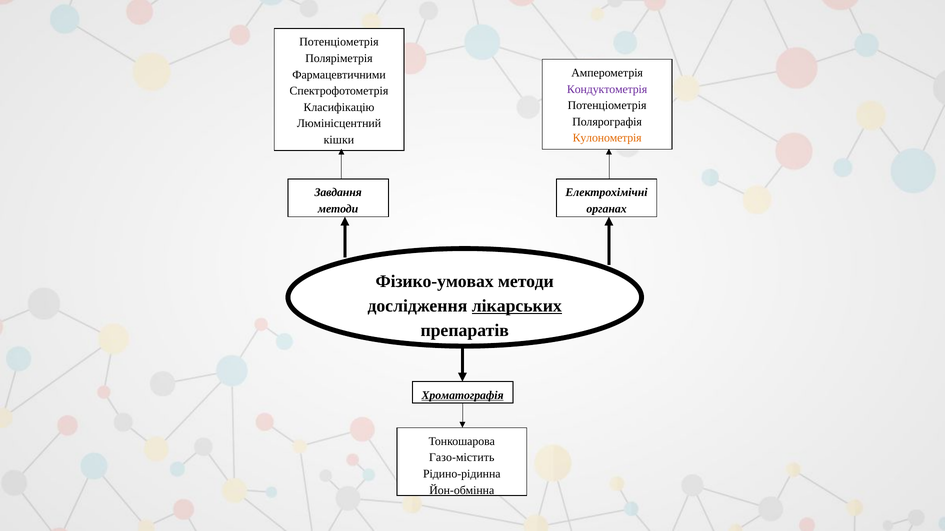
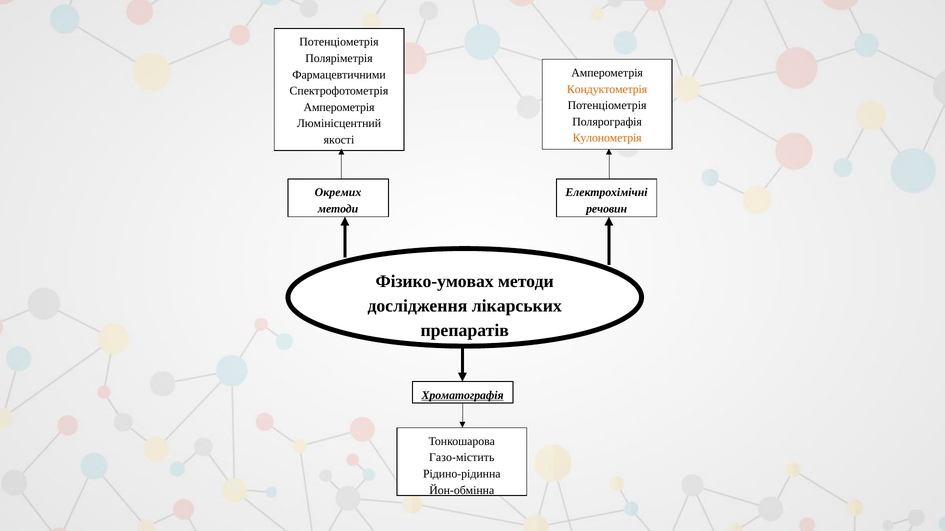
Кондуктометрія colour: purple -> orange (607, 89)
Класифікацію: Класифікацію -> Амперометрія (339, 107)
кішки: кішки -> якості (339, 140)
Завдання: Завдання -> Окремих (338, 193)
органах: органах -> речовин (607, 209)
лікарських underline: present -> none (517, 306)
